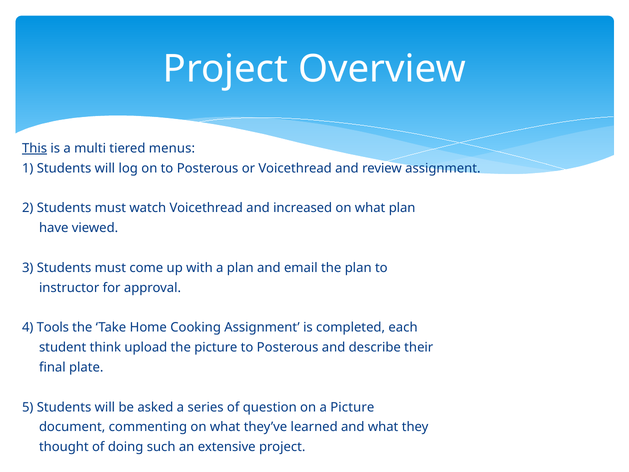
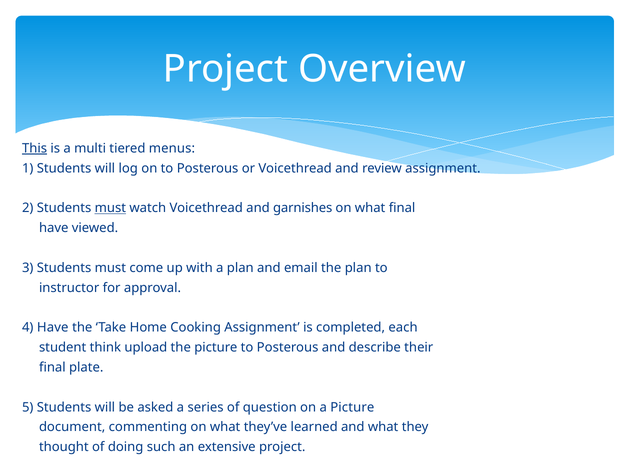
must underline: none -> present (110, 208)
increased: increased -> garnishes (303, 208)
what plan: plan -> final (402, 208)
4 Tools: Tools -> Have (53, 327)
